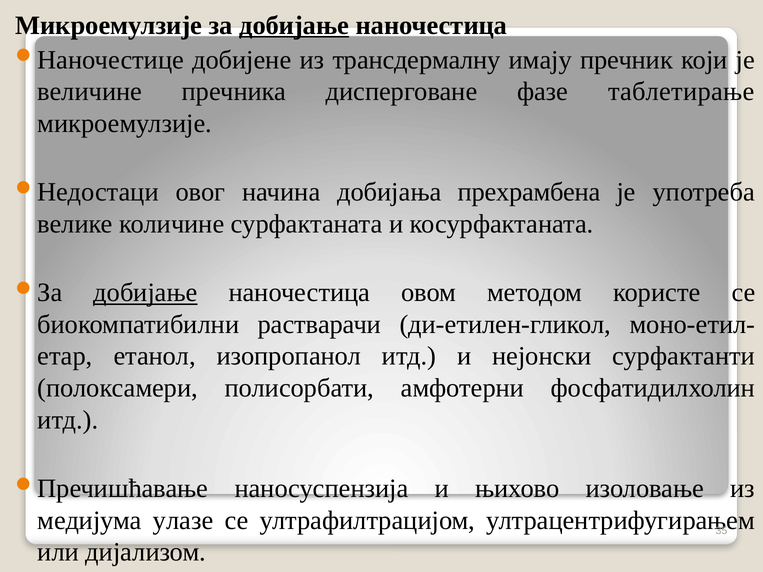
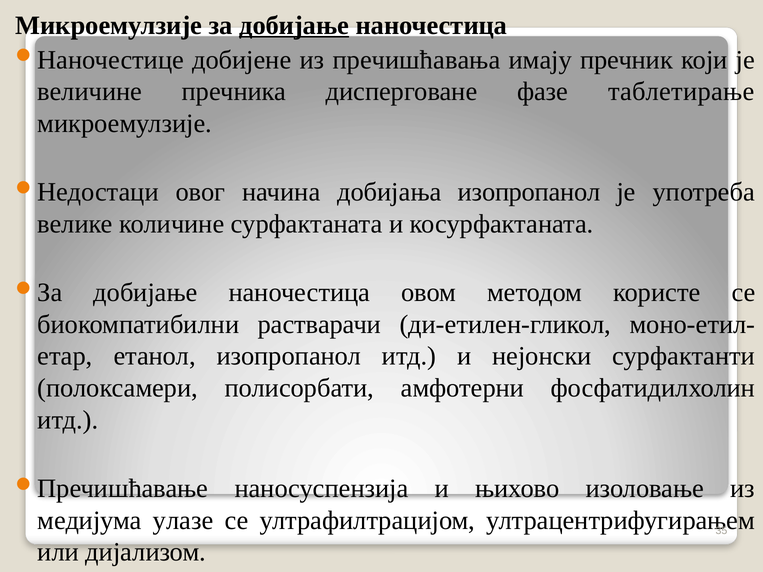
трансдермалну: трансдермалну -> пречишћавања (416, 60)
добијања прехрамбена: прехрамбена -> изопропанол (529, 192)
добијање underline: present -> none (145, 293)
